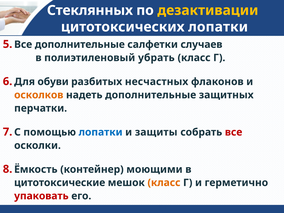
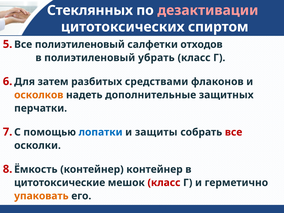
дезактивации colour: yellow -> pink (208, 10)
цитотоксических лопатки: лопатки -> спиртом (218, 27)
дополнительные: дополнительные -> полиэтиленовый (80, 44)
случаев: случаев -> отходов (201, 44)
обуви: обуви -> затем (53, 82)
несчастных: несчастных -> средствами (157, 82)
контейнер моющими: моющими -> контейнер (154, 169)
класс colour: orange -> red (164, 183)
упаковать colour: red -> orange (41, 196)
